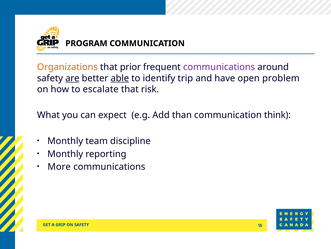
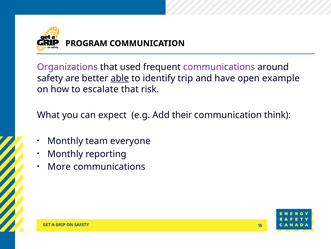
Organizations colour: orange -> purple (67, 67)
prior: prior -> used (130, 67)
are underline: present -> none (72, 78)
problem: problem -> example (281, 78)
than: than -> their (182, 115)
discipline: discipline -> everyone (130, 141)
